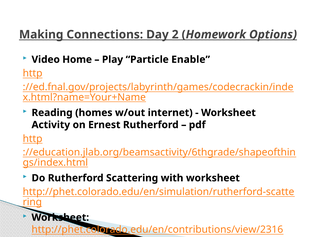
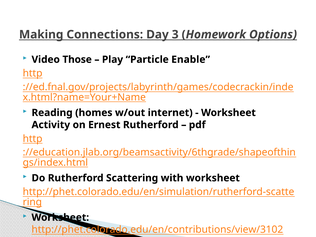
2: 2 -> 3 (175, 35)
Home: Home -> Those (77, 60)
http://phet.colorado.edu/en/contributions/view/2316: http://phet.colorado.edu/en/contributions/view/2316 -> http://phet.colorado.edu/en/contributions/view/3102 (157, 230)
